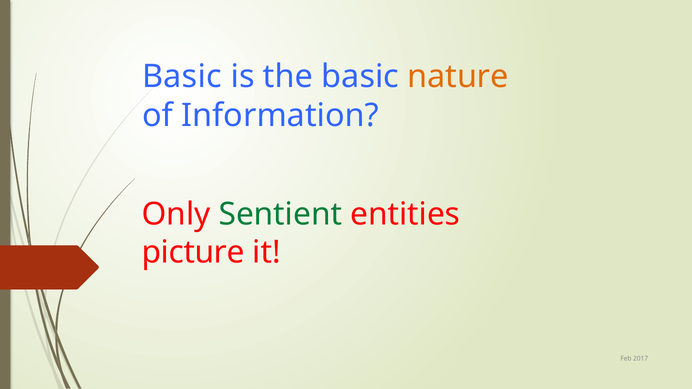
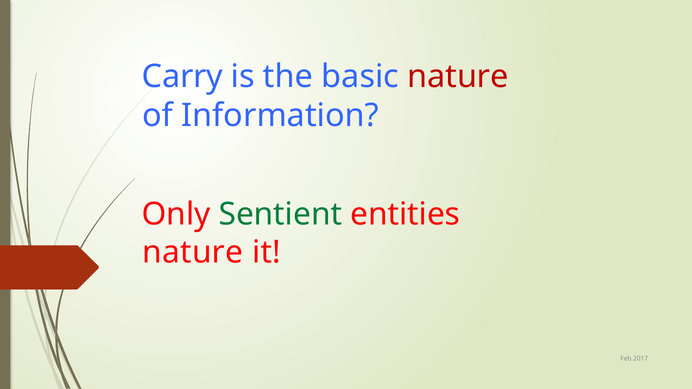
Basic: Basic -> Carry (182, 76)
nature colour: orange -> red (458, 76)
picture: picture -> nature (193, 253)
